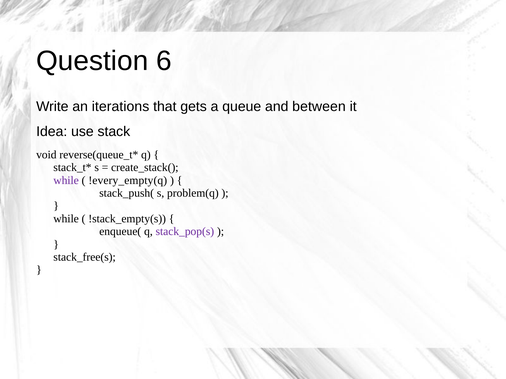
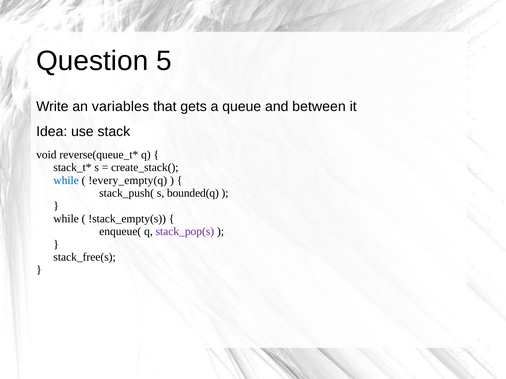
6: 6 -> 5 (164, 61)
iterations: iterations -> variables (121, 107)
while colour: purple -> blue (66, 180)
problem(q: problem(q -> bounded(q (193, 193)
